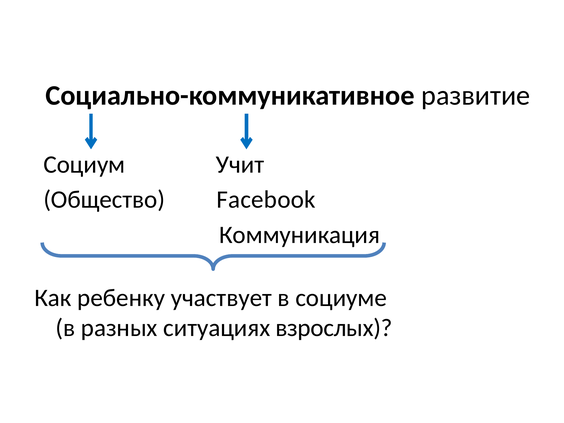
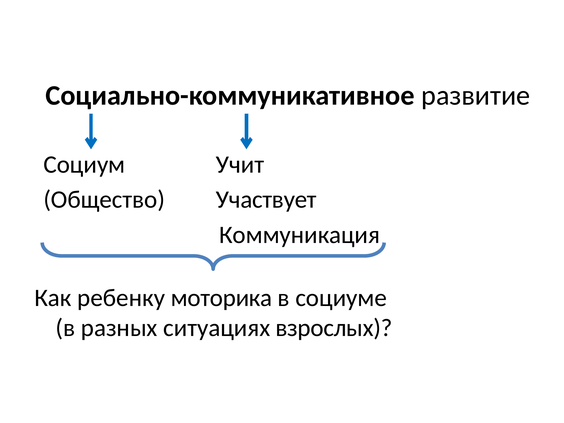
Facebook: Facebook -> Участвует (266, 200)
участвует: участвует -> моторика (222, 298)
